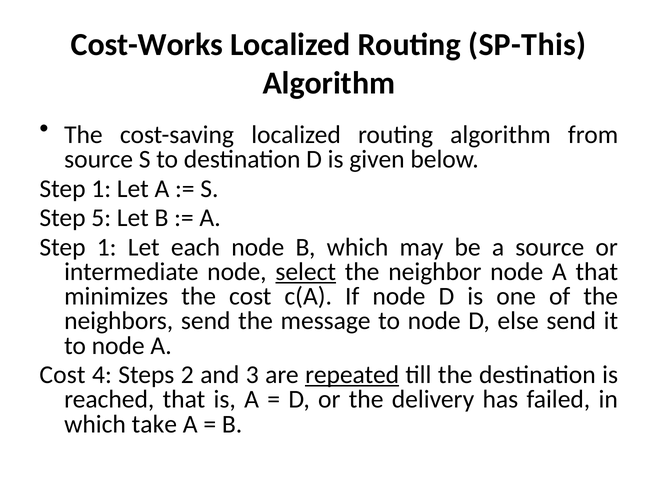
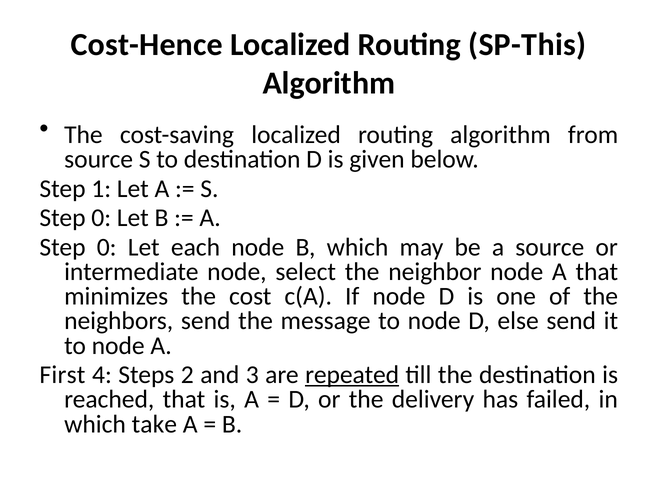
Cost-Works: Cost-Works -> Cost-Hence (147, 44)
5: 5 -> 0 (101, 218)
1: 1 -> 0 (107, 247)
select underline: present -> none (306, 271)
Cost: Cost -> First (62, 374)
